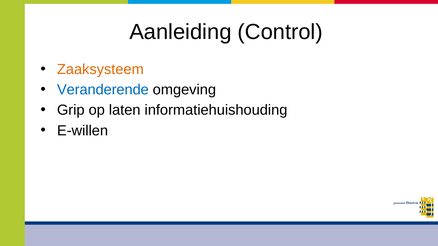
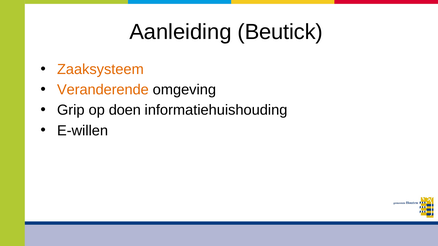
Control: Control -> Beutick (280, 32)
Veranderende colour: blue -> orange (103, 90)
laten: laten -> doen (125, 110)
